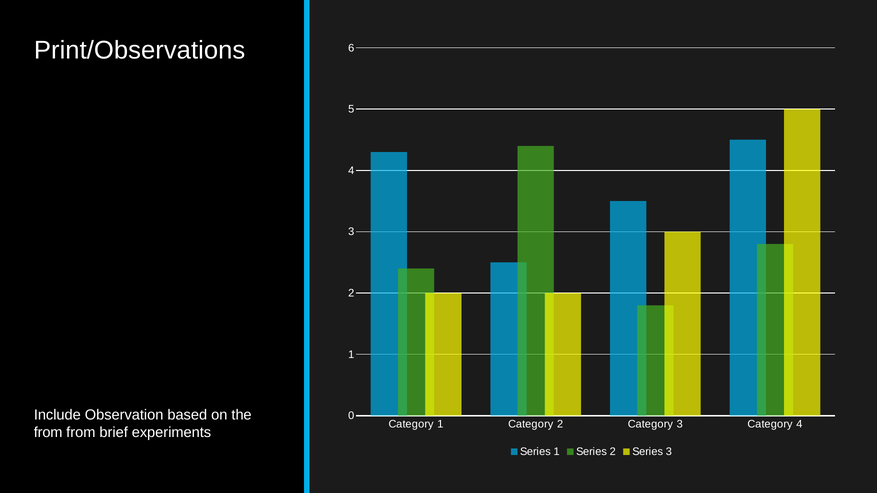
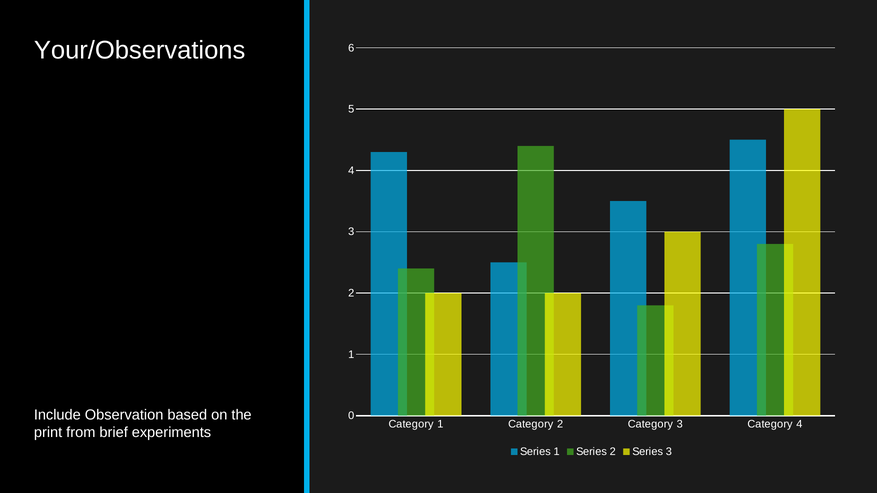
Print/Observations: Print/Observations -> Your/Observations (140, 50)
from: from -> print (48, 433)
